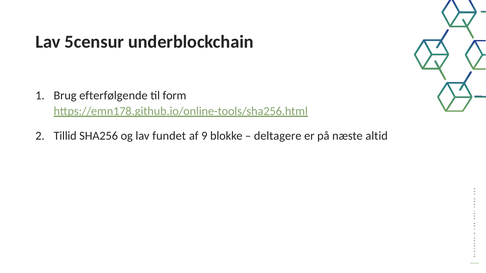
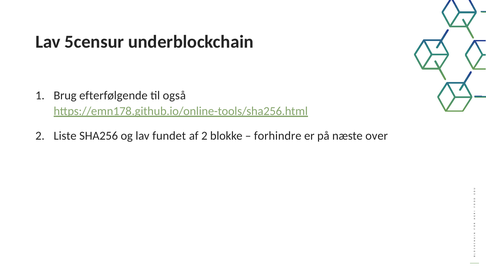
form: form -> også (174, 96)
Tillid: Tillid -> Liste (65, 136)
af 9: 9 -> 2 (204, 136)
deltagere: deltagere -> forhindre (278, 136)
altid: altid -> over (377, 136)
